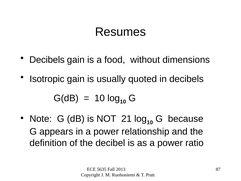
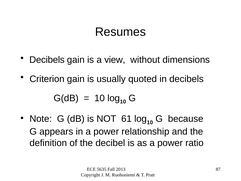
food: food -> view (115, 60)
Isotropic: Isotropic -> Criterion (47, 79)
21: 21 -> 61 (126, 119)
